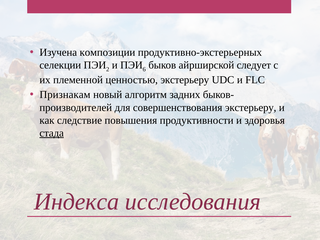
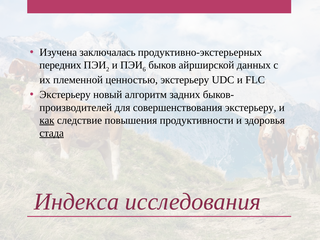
композиции: композиции -> заключалась (108, 52)
селекции: селекции -> передних (60, 65)
следует: следует -> данных (254, 65)
Признакам: Признакам -> Экстерьеру (65, 95)
как underline: none -> present (47, 120)
